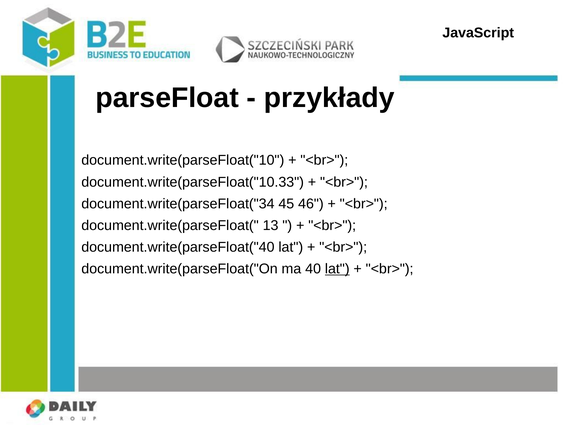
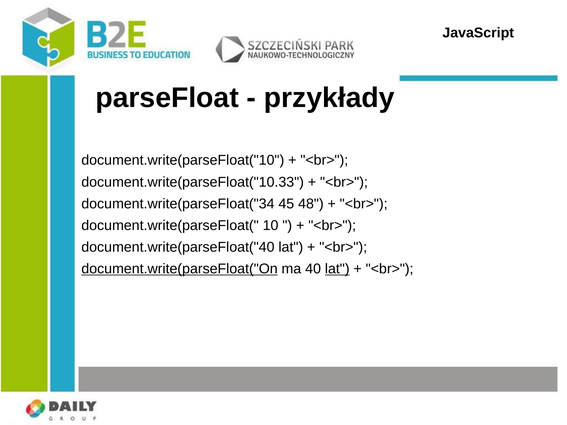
46: 46 -> 48 (311, 204)
13: 13 -> 10 (271, 226)
document.write(parseFloat("On underline: none -> present (180, 269)
